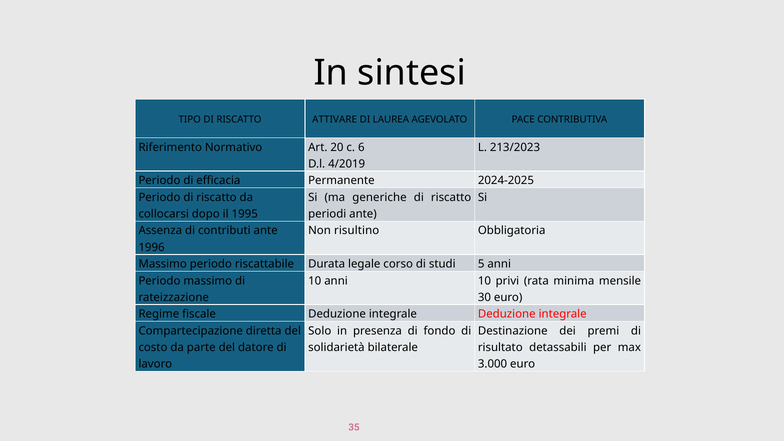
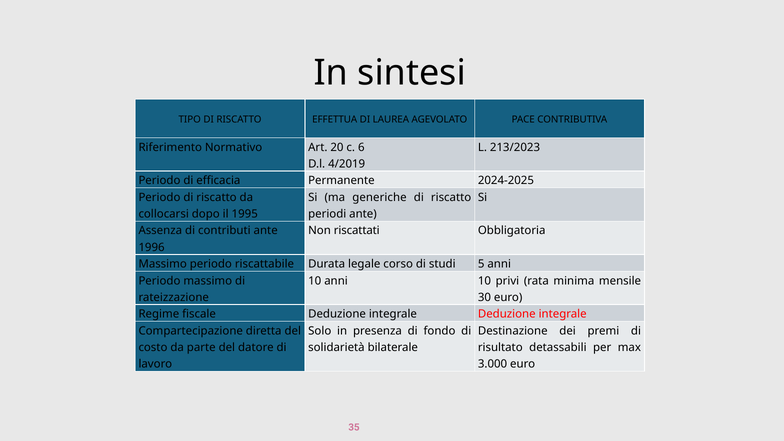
ATTIVARE: ATTIVARE -> EFFETTUA (335, 120)
risultino: risultino -> riscattati (357, 231)
